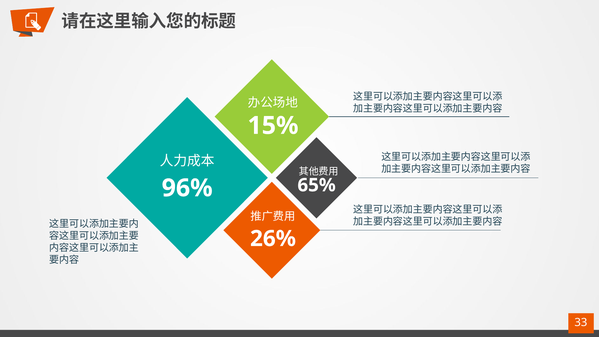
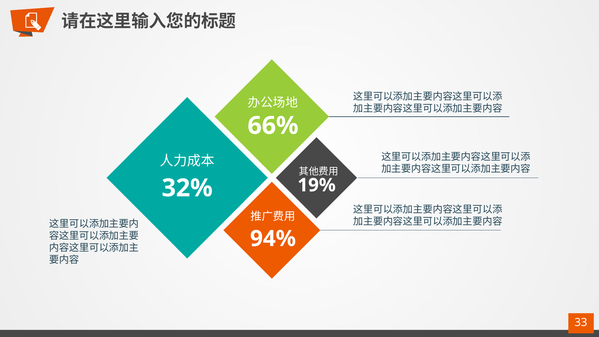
15%: 15% -> 66% (273, 126)
65%: 65% -> 19% (317, 185)
96%: 96% -> 32% (187, 188)
26%: 26% -> 94% (273, 239)
